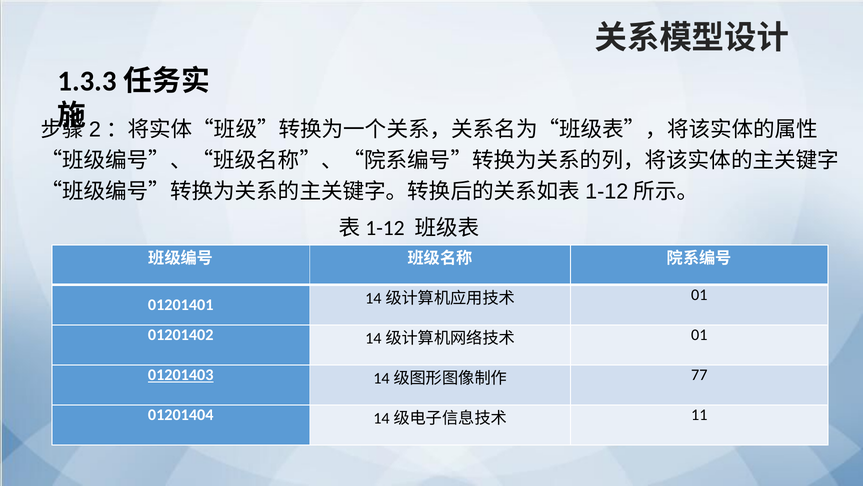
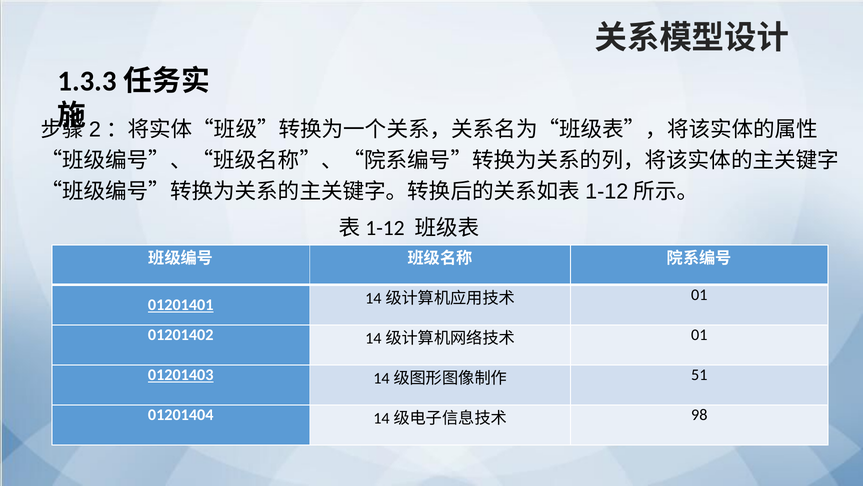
01201401 underline: none -> present (181, 305)
77: 77 -> 51 (699, 375)
11: 11 -> 98 (699, 415)
